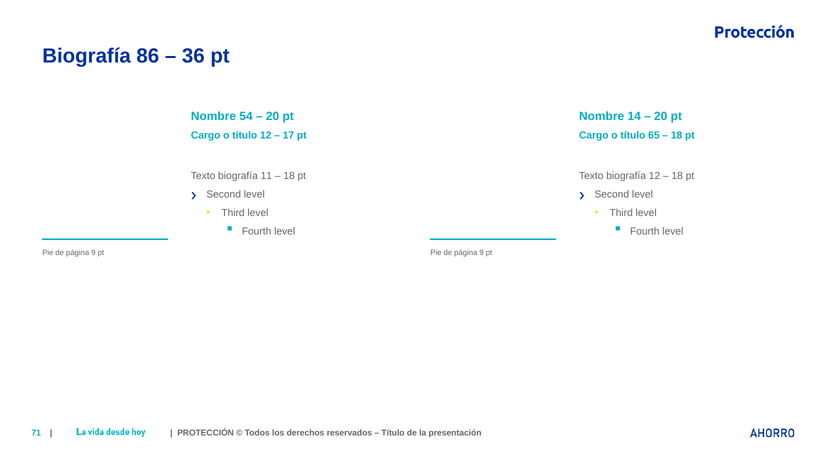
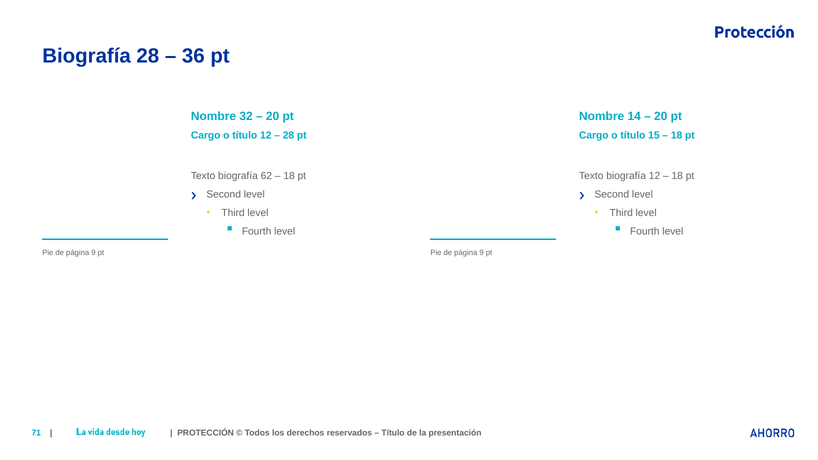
Biografía 86: 86 -> 28 (148, 56)
54: 54 -> 32 (246, 116)
17: 17 -> 28 (288, 136)
65: 65 -> 15 (654, 136)
11: 11 -> 62 (266, 176)
